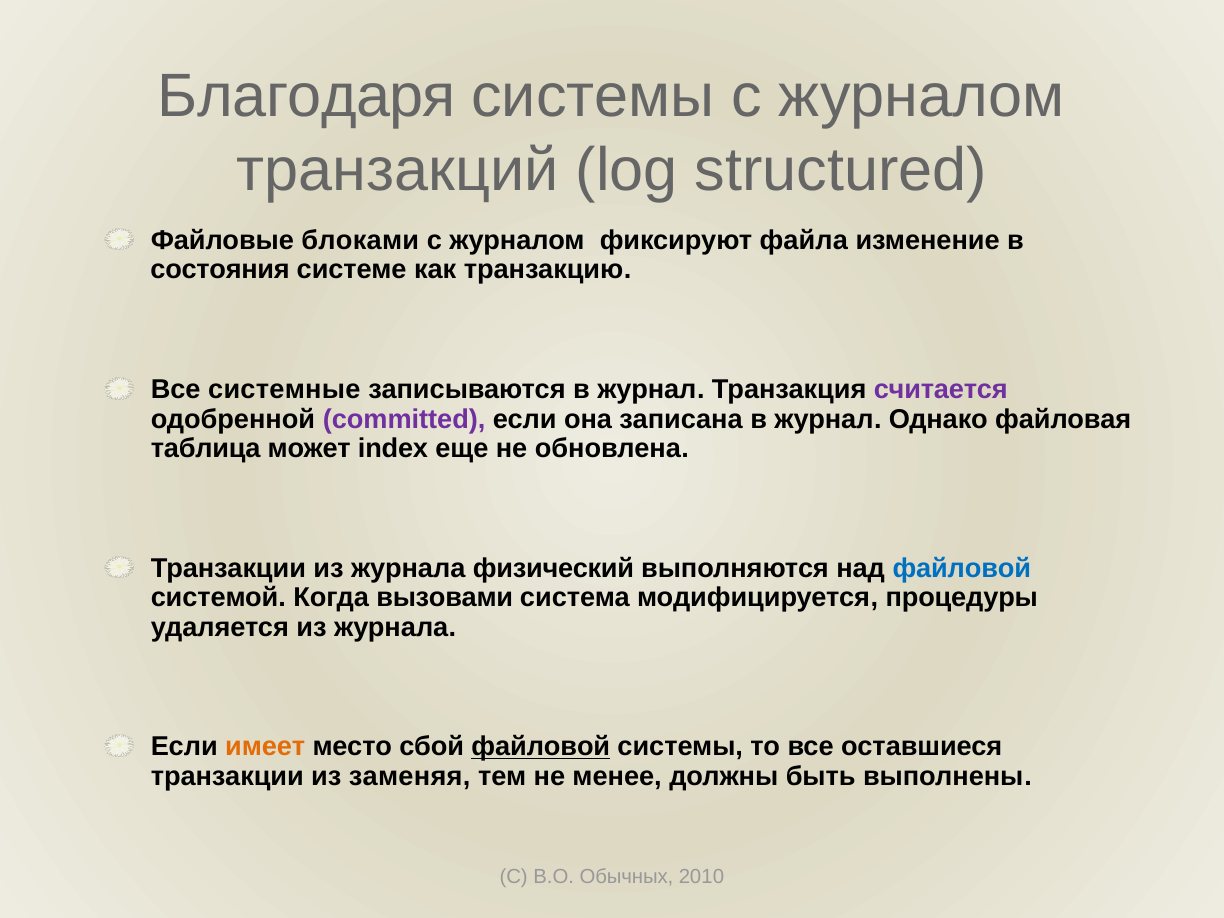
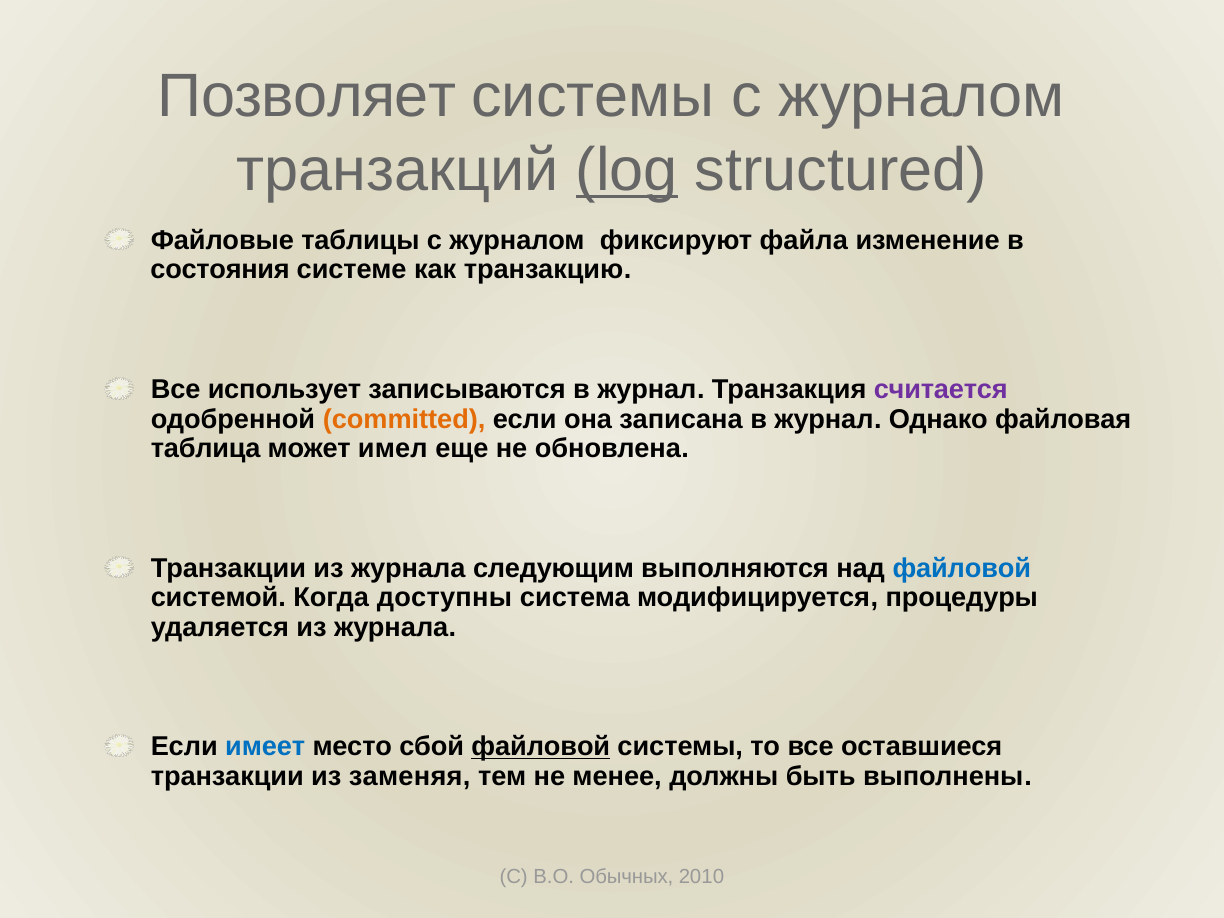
Благодаря: Благодаря -> Позволяет (307, 97)
log underline: none -> present (627, 170)
блоками: блоками -> таблицы (360, 241)
системные: системные -> использует (285, 390)
committed colour: purple -> orange (404, 419)
index: index -> имел (393, 448)
физический: физический -> следующим (553, 568)
вызовами: вызовами -> доступны (444, 598)
имеет colour: orange -> blue (265, 747)
